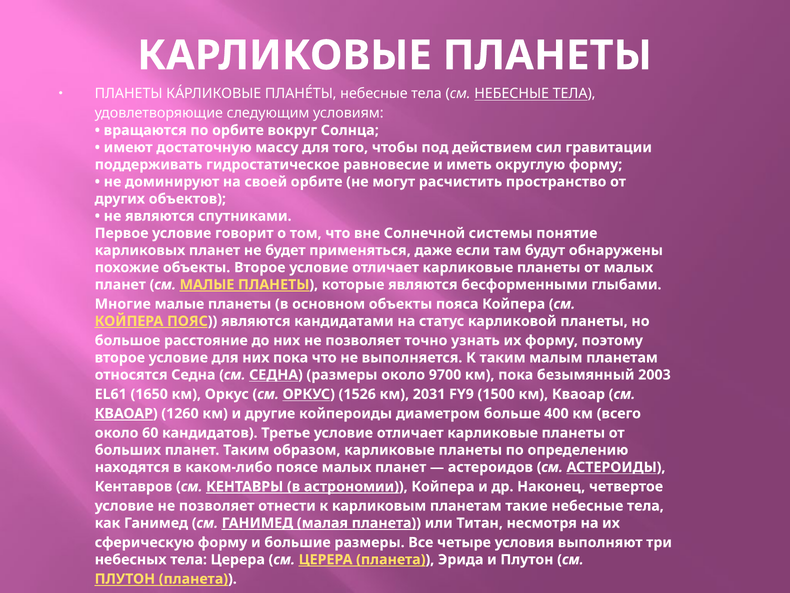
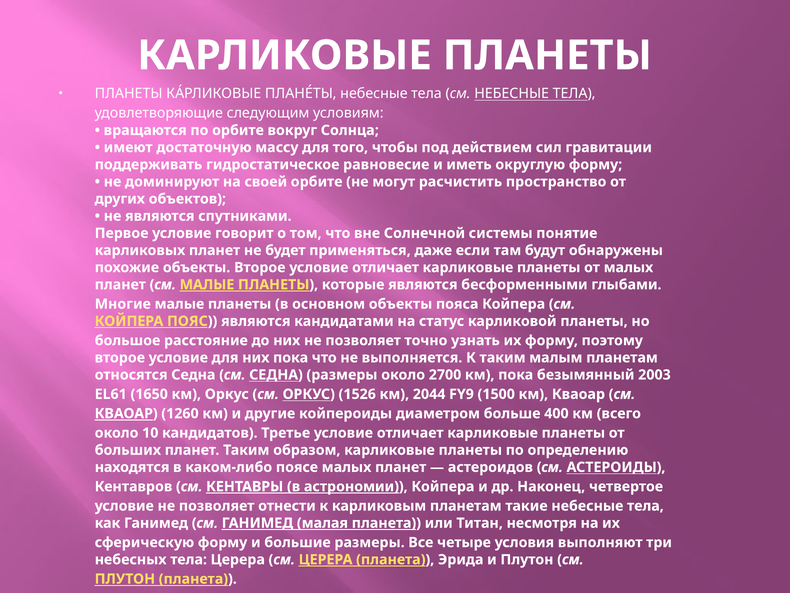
9700: 9700 -> 2700 (445, 375)
2031: 2031 -> 2044 (429, 394)
60: 60 -> 10 (150, 433)
